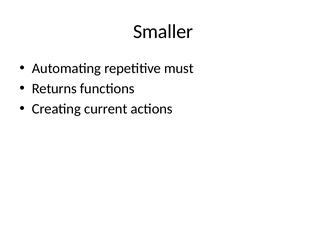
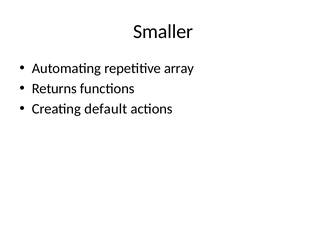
must: must -> array (179, 68)
current: current -> default (106, 109)
